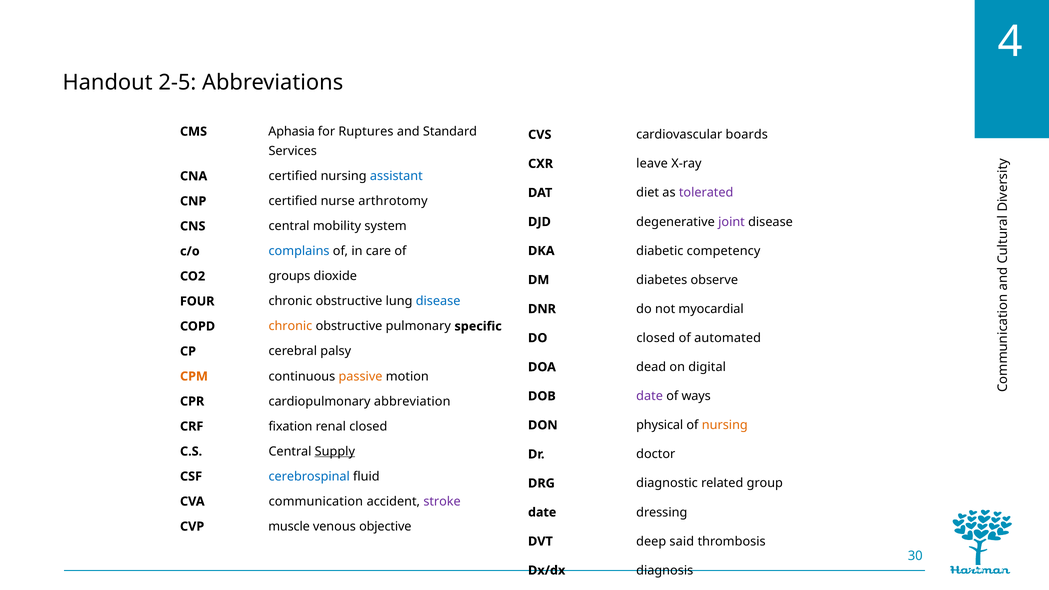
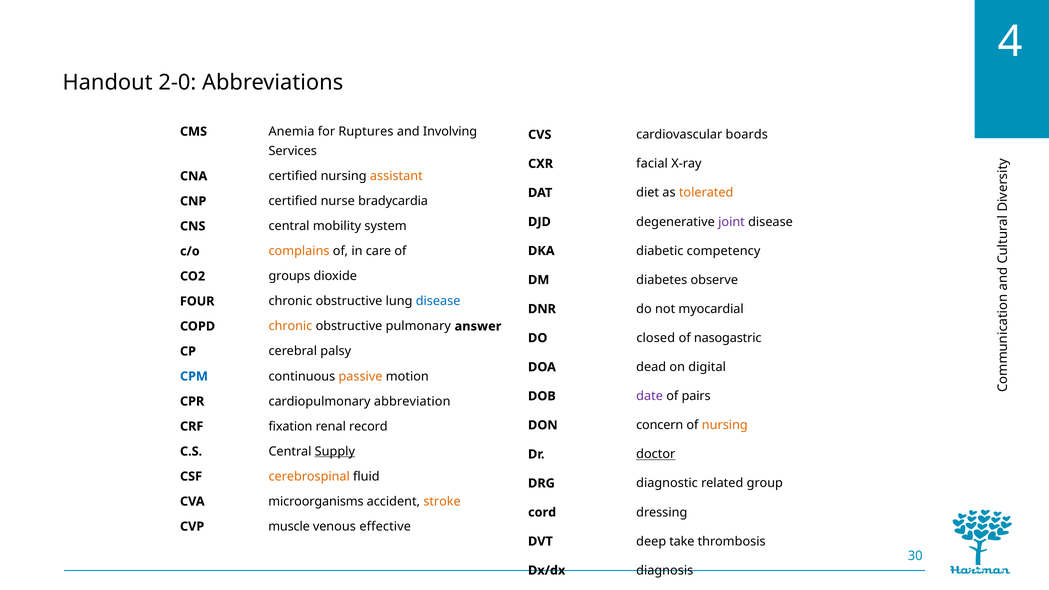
2-5: 2-5 -> 2-0 (177, 83)
Aphasia: Aphasia -> Anemia (291, 132)
Standard: Standard -> Involving (450, 132)
leave: leave -> facial (652, 164)
assistant colour: blue -> orange (396, 176)
tolerated colour: purple -> orange (706, 193)
arthrotomy: arthrotomy -> bradycardia (393, 201)
complains colour: blue -> orange (299, 251)
specific: specific -> answer (478, 326)
automated: automated -> nasogastric (728, 338)
CPM colour: orange -> blue (194, 376)
ways: ways -> pairs (696, 396)
physical: physical -> concern (660, 425)
renal closed: closed -> record (368, 426)
doctor underline: none -> present (656, 454)
cerebrospinal colour: blue -> orange (309, 476)
communication: communication -> microorganisms (316, 502)
stroke colour: purple -> orange (442, 502)
date: date -> cord (542, 512)
objective: objective -> effective (385, 527)
said: said -> take (682, 541)
